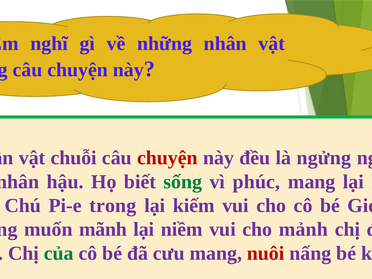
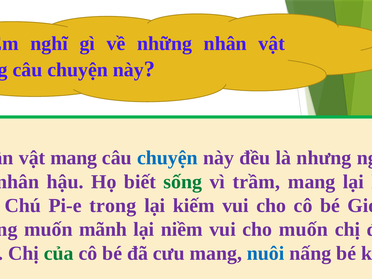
vật chuỗi: chuỗi -> mang (74, 158)
chuyện colour: red -> blue (167, 158)
ngửng: ngửng -> nhưng (324, 158)
vì phúc: phúc -> trầm (256, 182)
cho mảnh: mảnh -> muốn (303, 229)
nuôi colour: red -> blue (266, 253)
